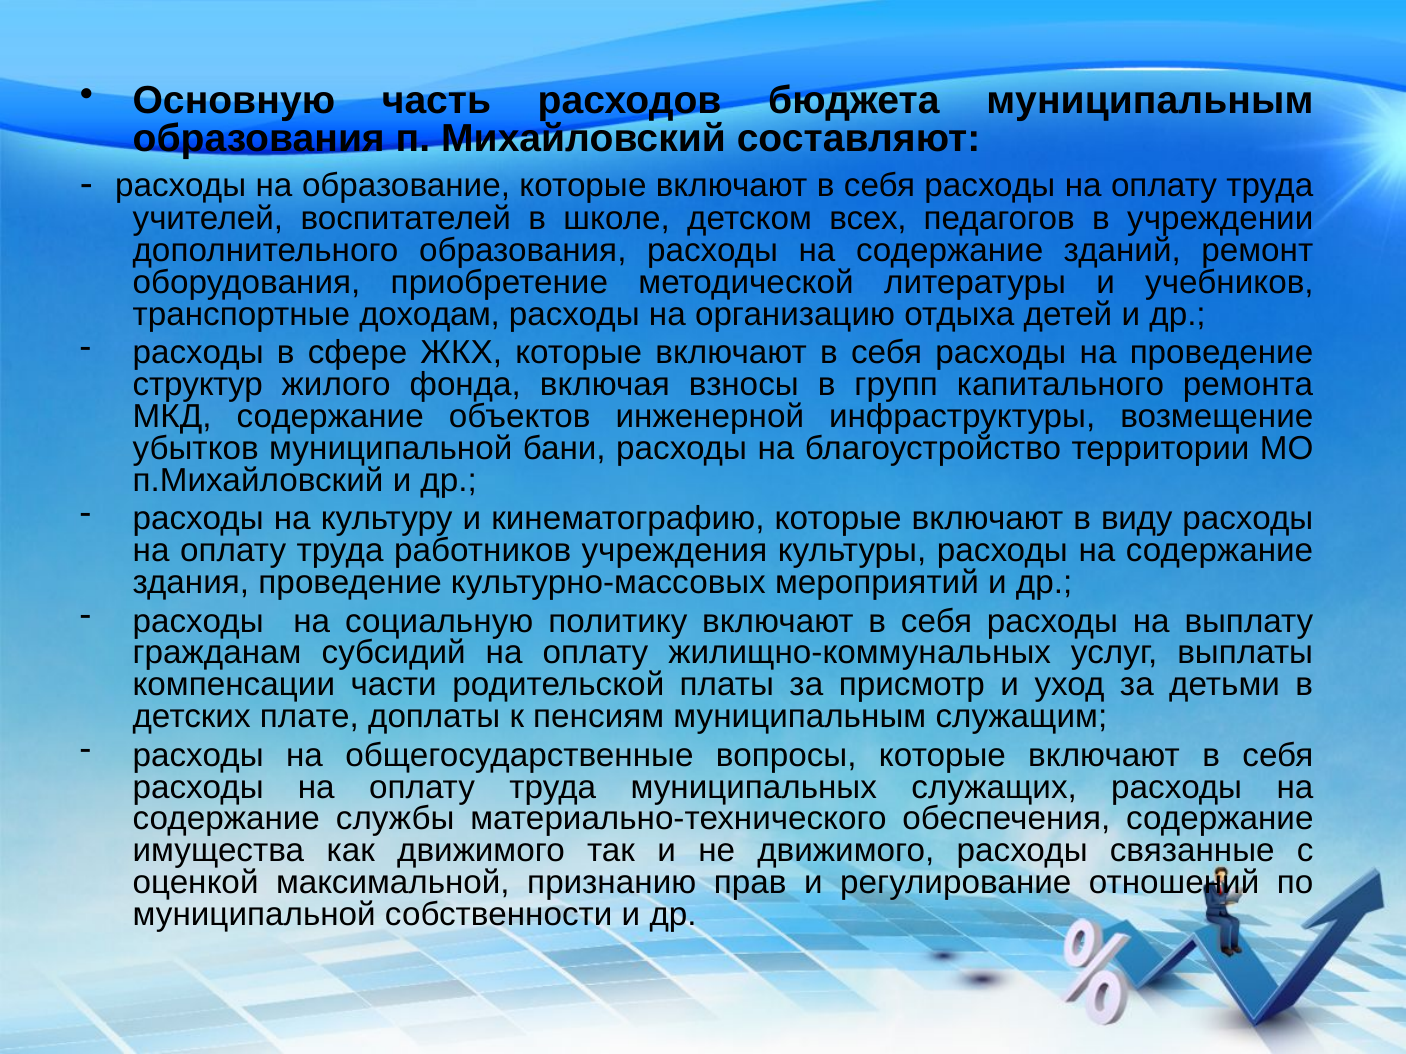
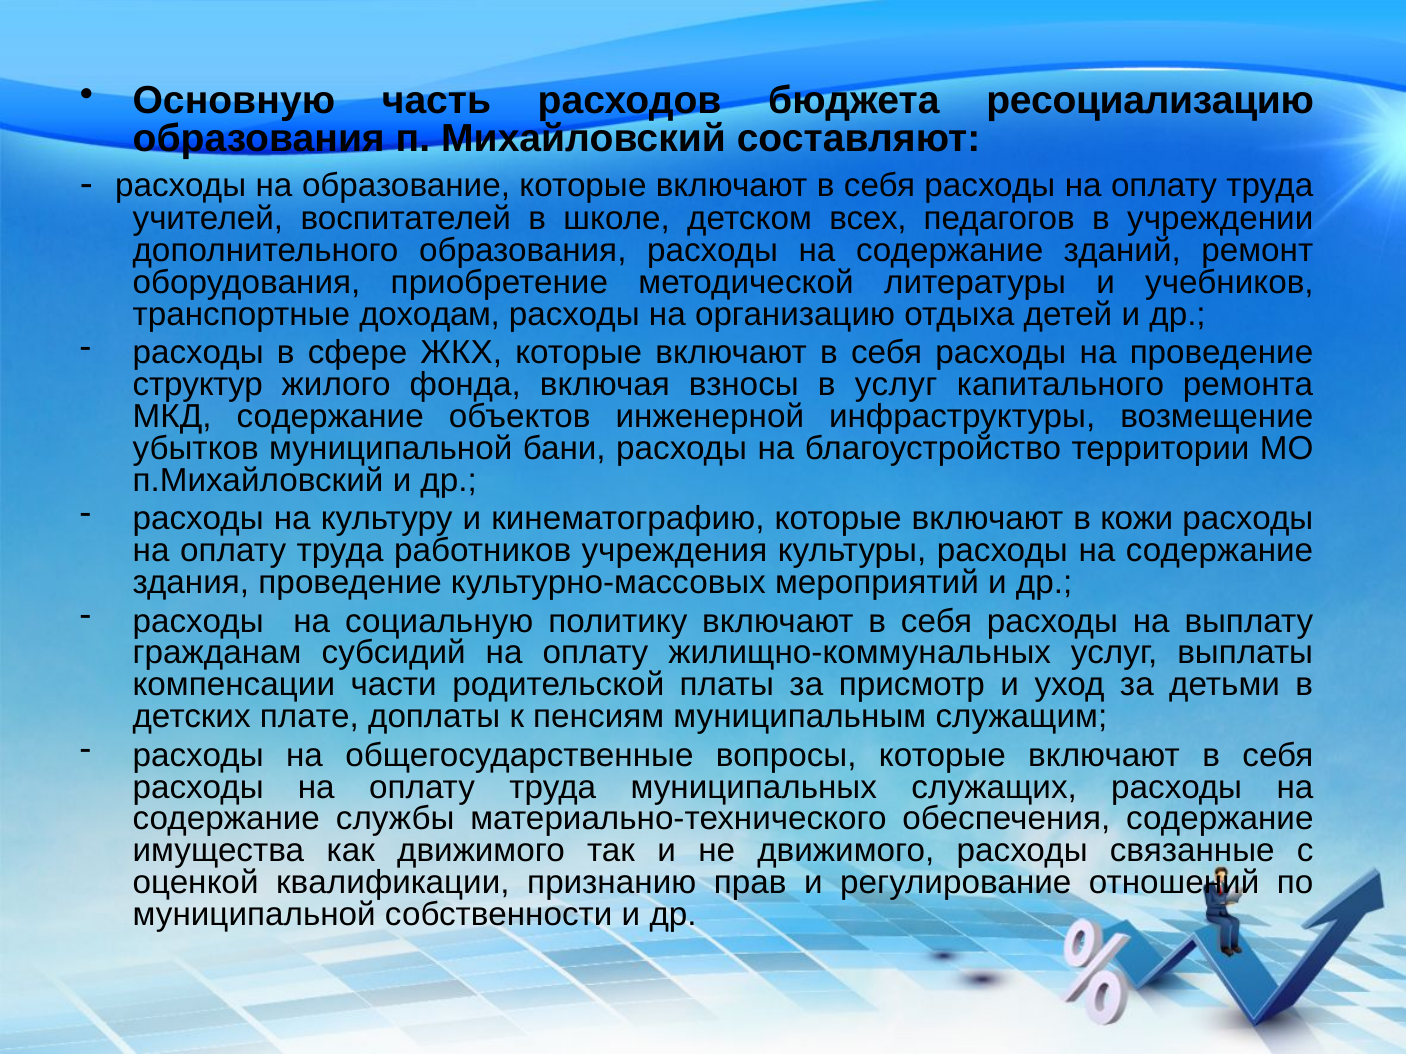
бюджета муниципальным: муниципальным -> ресоциализацию (1150, 101)
в групп: групп -> услуг (896, 385)
виду: виду -> кожи (1137, 519)
максимальной: максимальной -> квалификации (393, 883)
